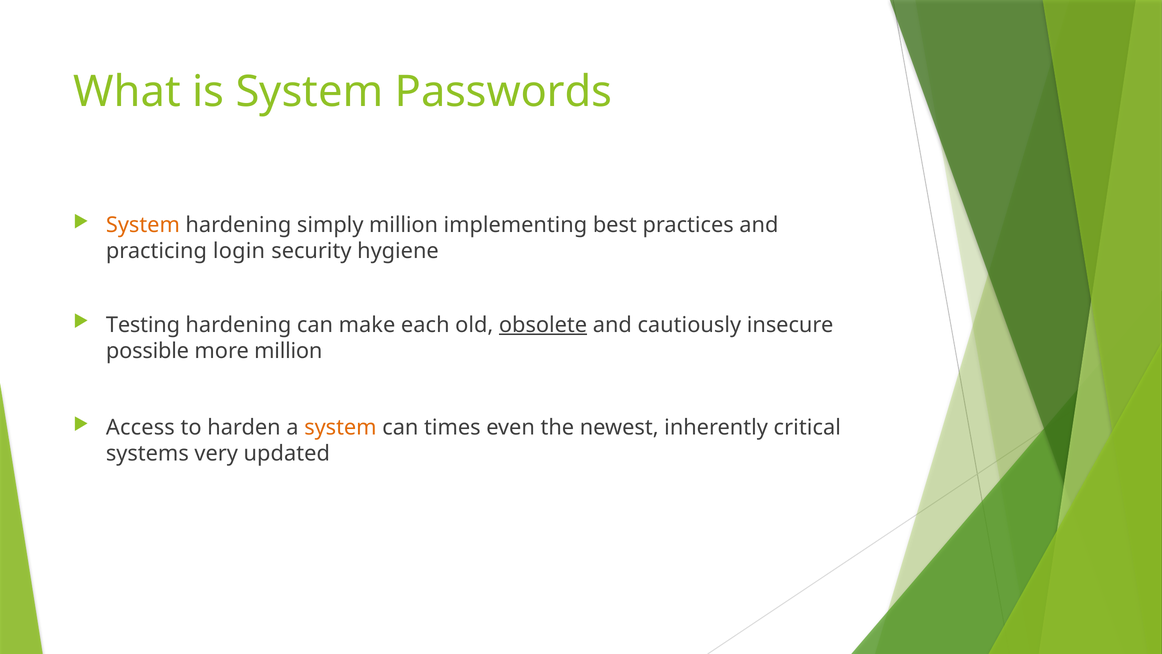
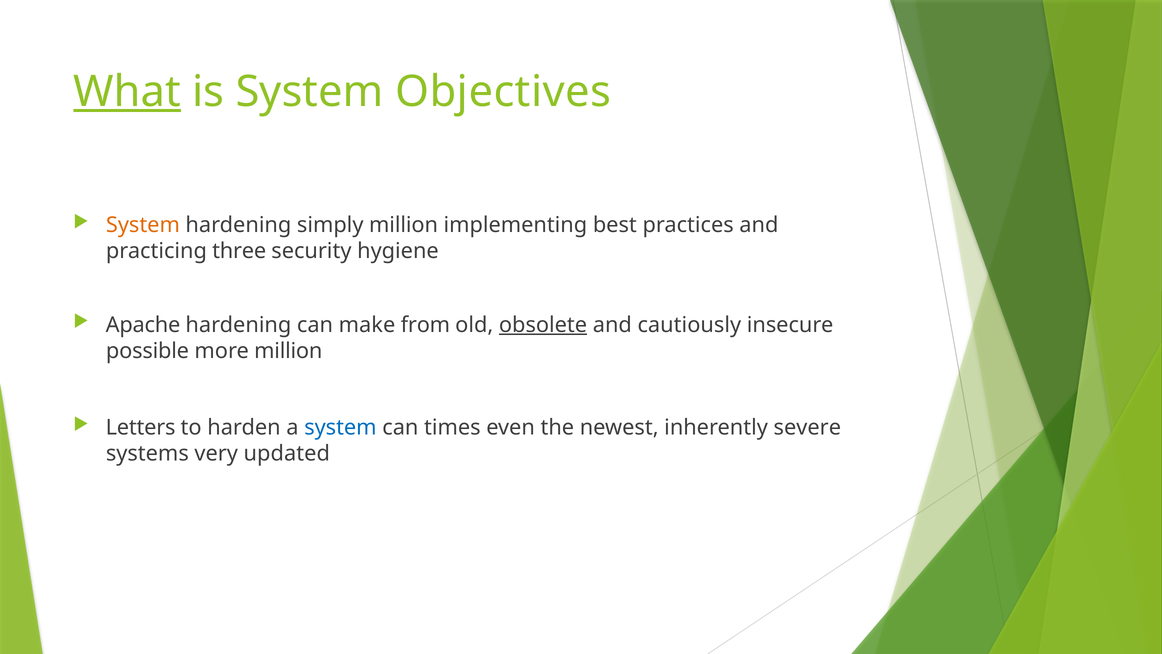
What underline: none -> present (127, 92)
Passwords: Passwords -> Objectives (503, 92)
login: login -> three (239, 251)
Testing: Testing -> Apache (143, 325)
each: each -> from (425, 325)
Access: Access -> Letters (141, 427)
system colour: orange -> blue (340, 427)
critical: critical -> severe (807, 427)
